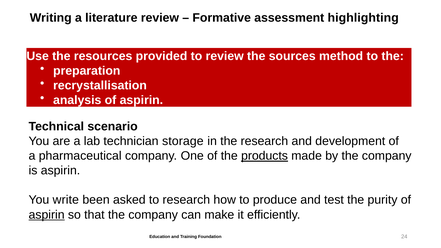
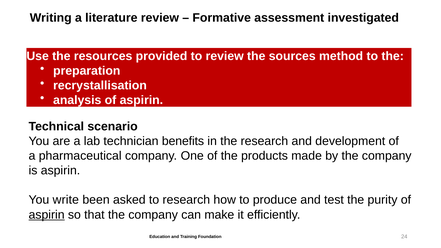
highlighting: highlighting -> investigated (363, 18)
storage: storage -> benefits (183, 141)
products underline: present -> none (265, 156)
